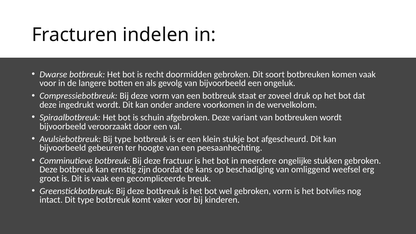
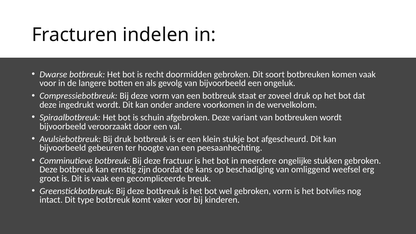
Bij type: type -> druk (123, 139)
